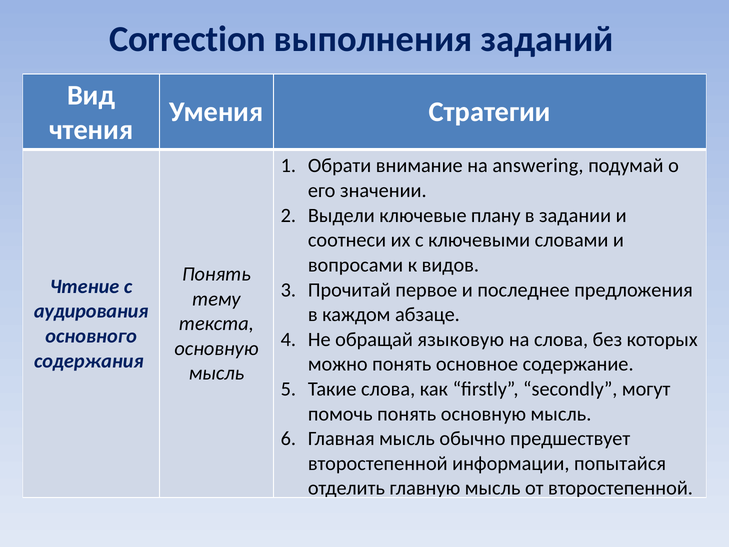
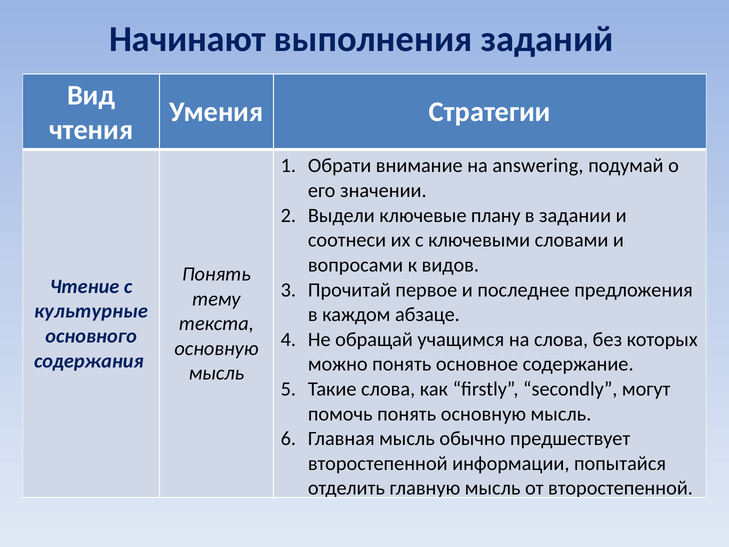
Correction: Correction -> Начинают (187, 39)
аудирования: аудирования -> культурные (91, 311)
языковую: языковую -> учащимся (461, 339)
